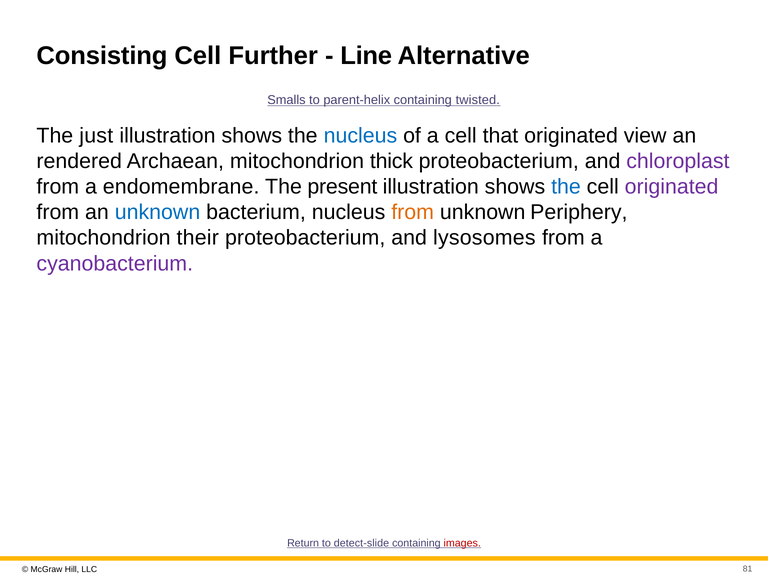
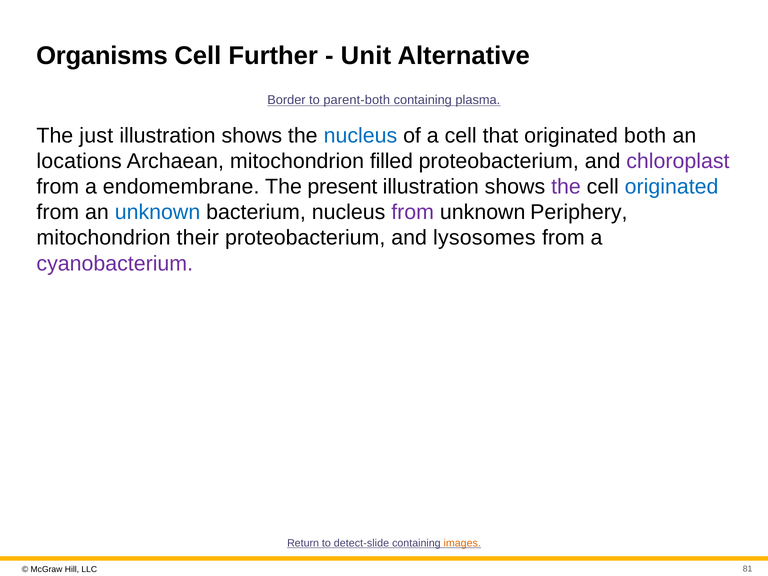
Consisting: Consisting -> Organisms (102, 56)
Line: Line -> Unit (366, 56)
Smalls: Smalls -> Border (286, 100)
parent-helix: parent-helix -> parent-both (357, 100)
twisted: twisted -> plasma (478, 100)
view: view -> both (645, 135)
rendered: rendered -> locations (79, 161)
thick: thick -> filled (391, 161)
the colour: blue -> purple (566, 187)
originated colour: purple -> blue (672, 187)
from colour: orange -> purple (413, 212)
images colour: red -> orange (462, 543)
